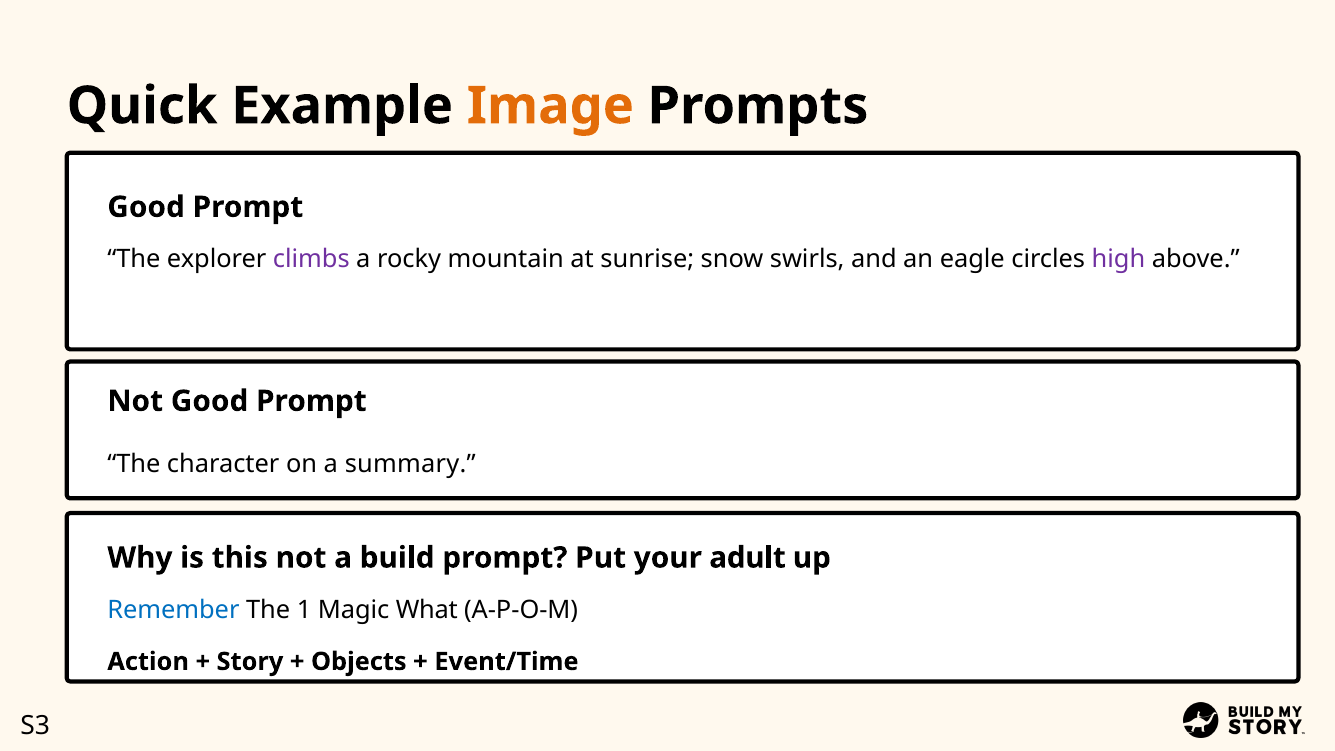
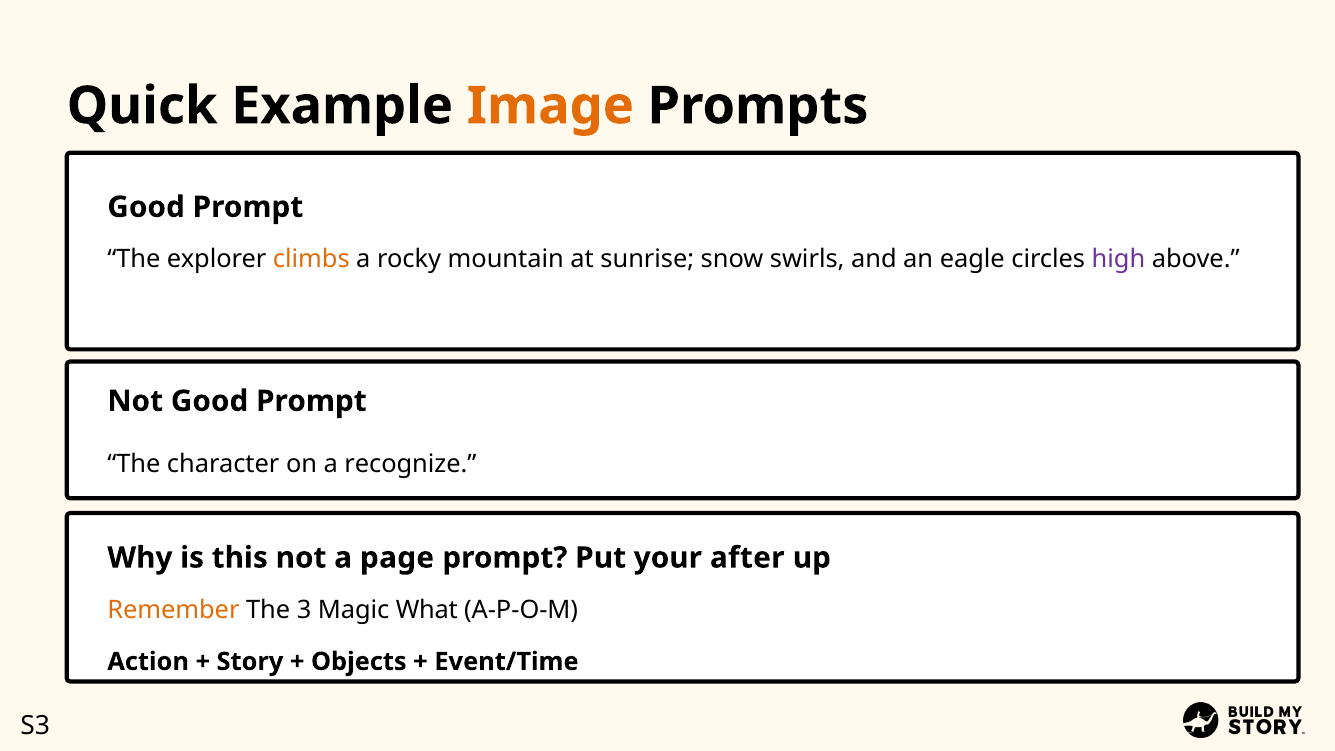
climbs colour: purple -> orange (311, 259)
summary: summary -> recognize (410, 465)
build: build -> page (397, 558)
adult: adult -> after (747, 558)
Remember colour: blue -> orange (173, 610)
1: 1 -> 3 (304, 610)
